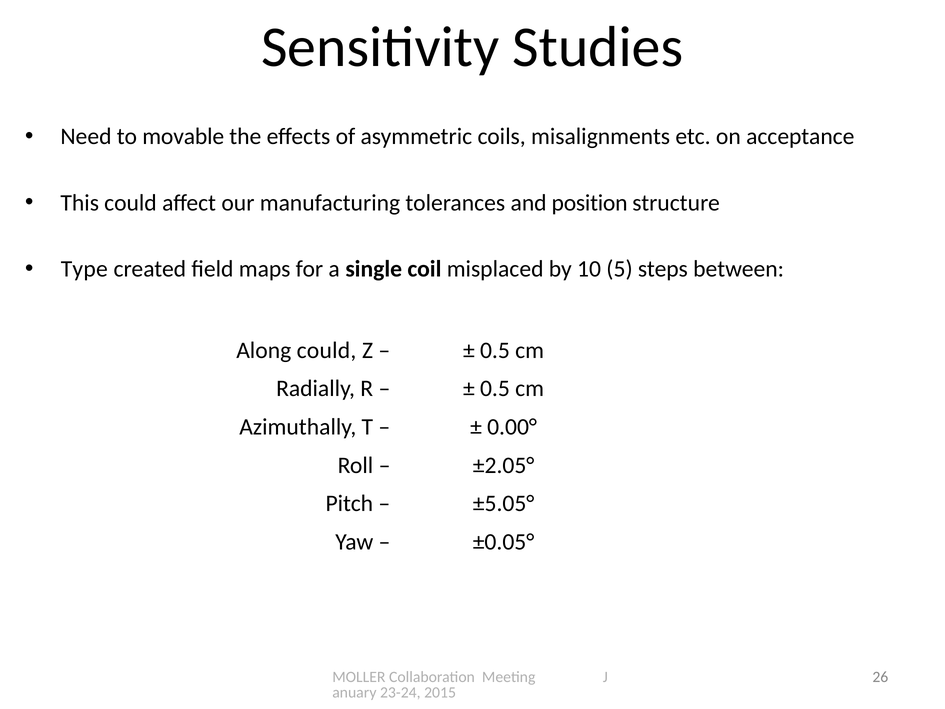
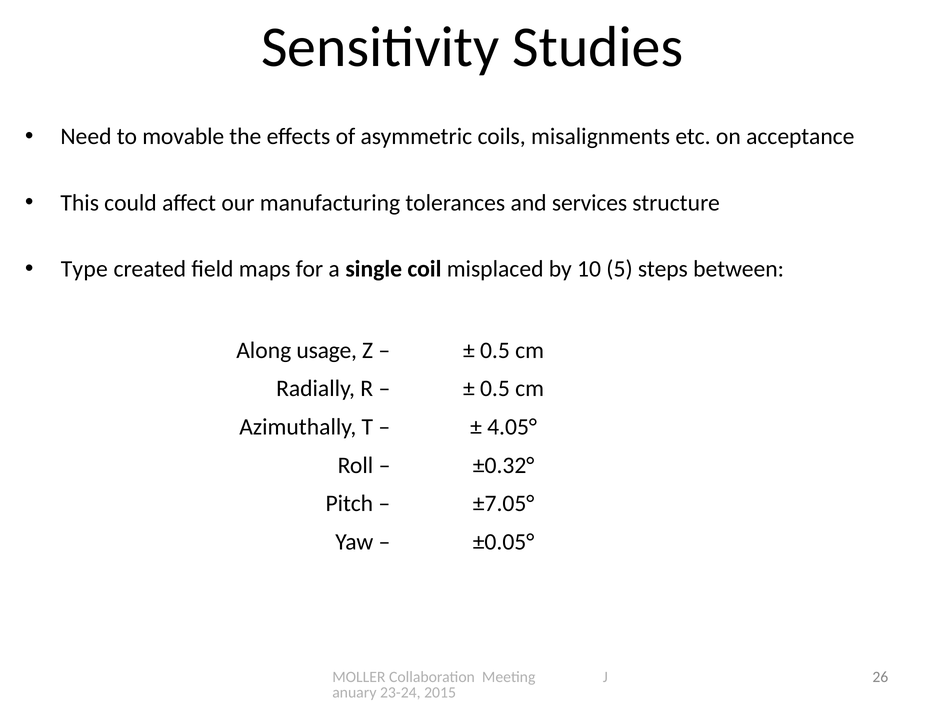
position: position -> services (590, 203)
Along could: could -> usage (327, 350)
0.00°: 0.00° -> 4.05° (512, 427)
±2.05°: ±2.05° -> ±0.32° (504, 465)
±5.05°: ±5.05° -> ±7.05° (504, 503)
